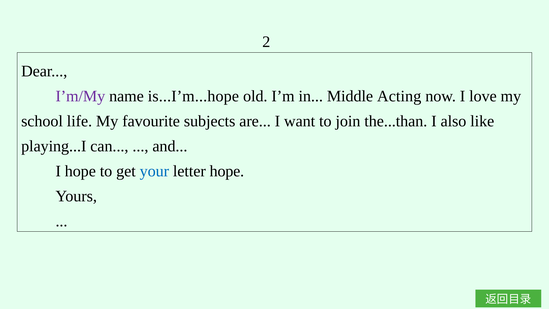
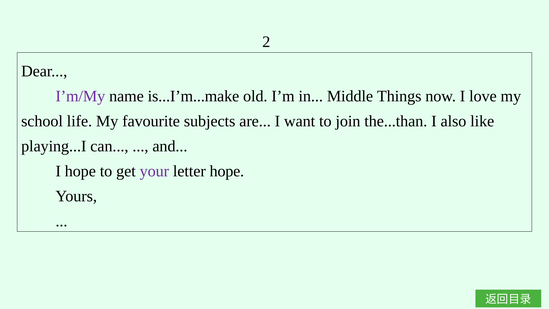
is...I’m...hope: is...I’m...hope -> is...I’m...make (193, 96)
Acting: Acting -> Things (399, 96)
your colour: blue -> purple (154, 171)
